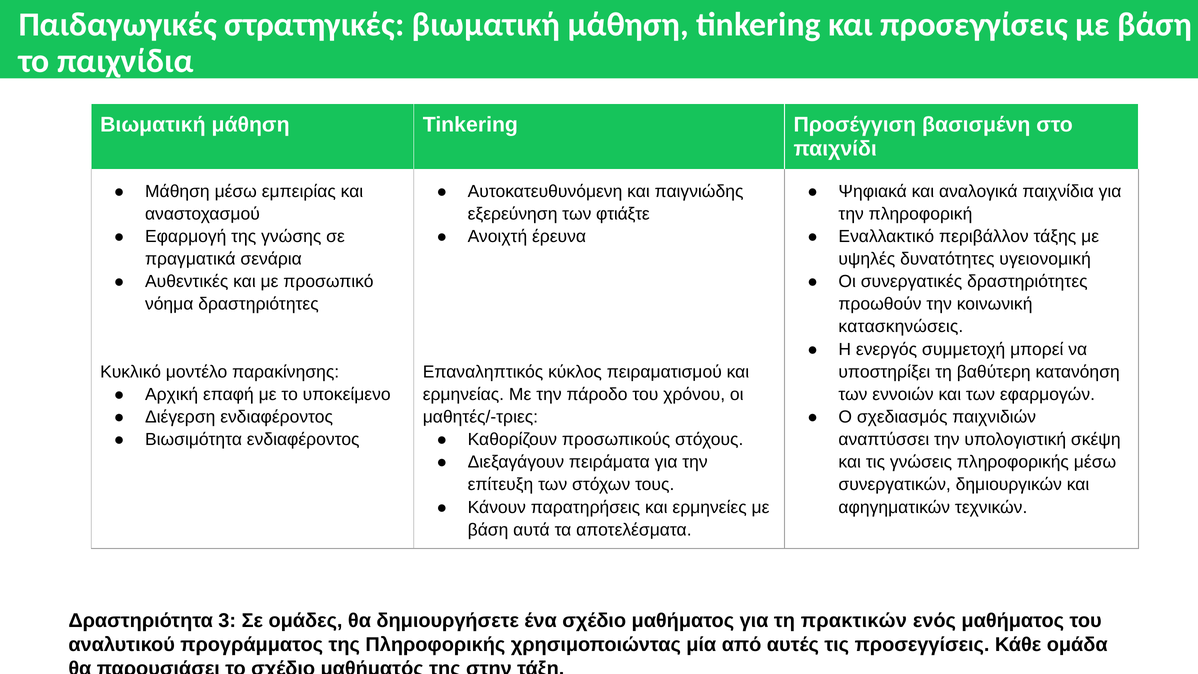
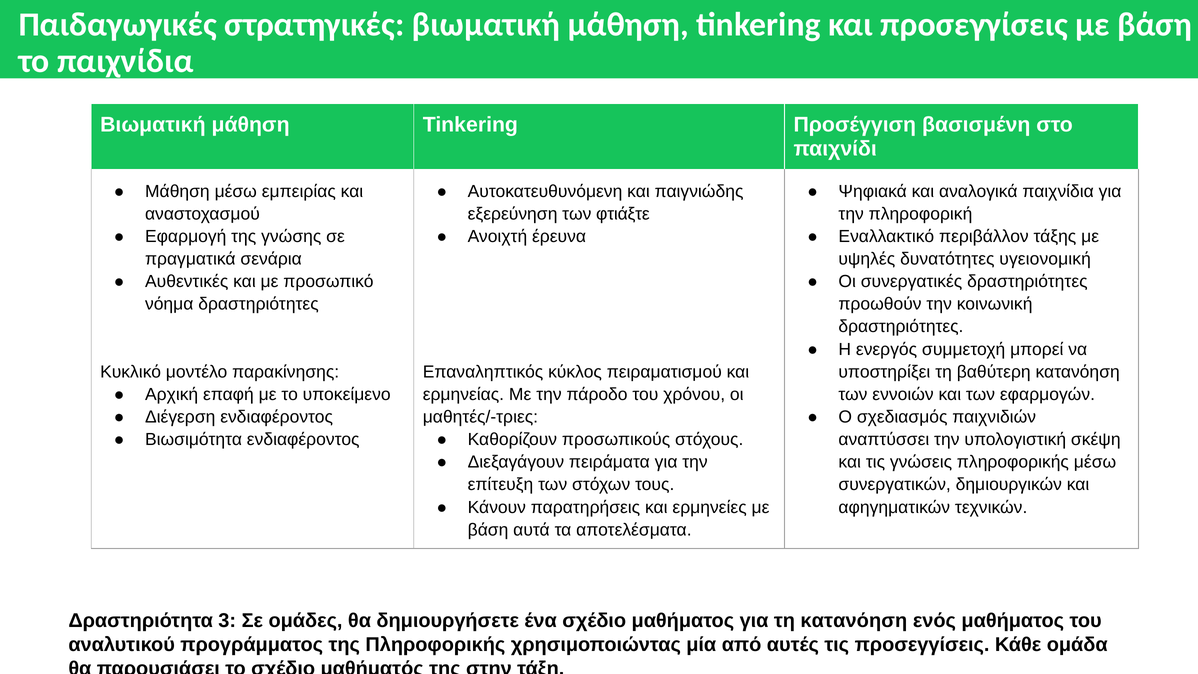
κατασκηνώσεις: κατασκηνώσεις -> δραστηριότητες (901, 327)
τη πρακτικών: πρακτικών -> κατανόηση (854, 621)
